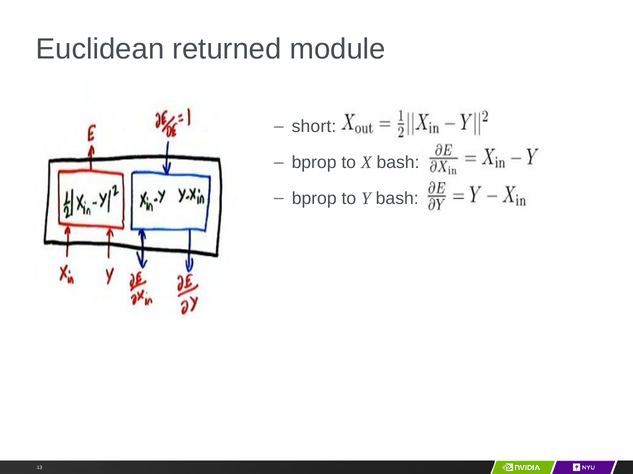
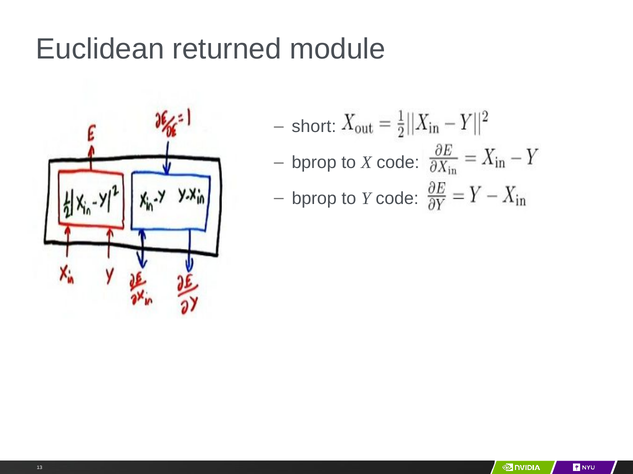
X bash: bash -> code (398, 163)
Y bash: bash -> code (397, 199)
